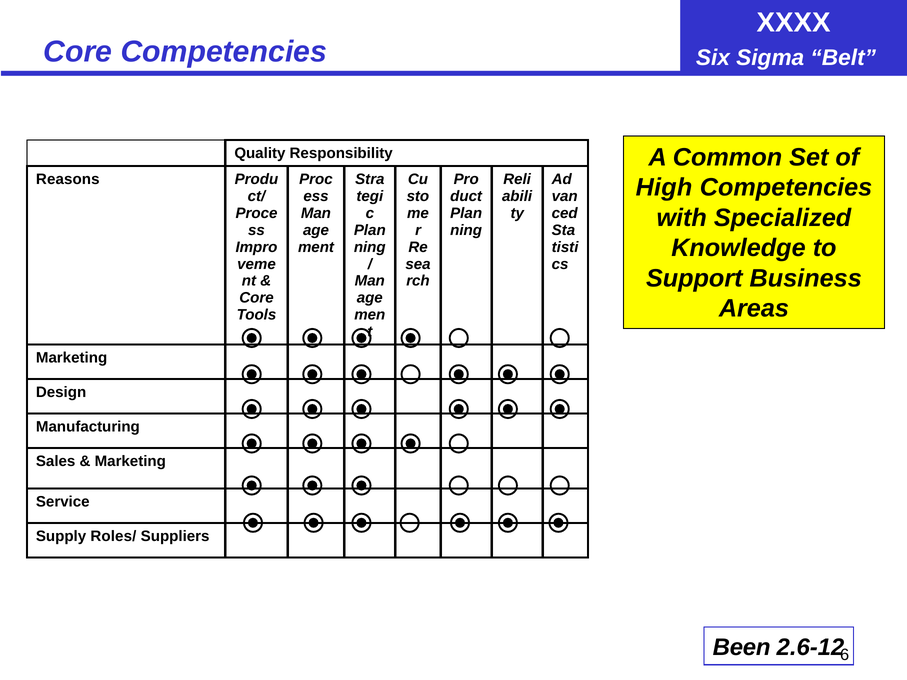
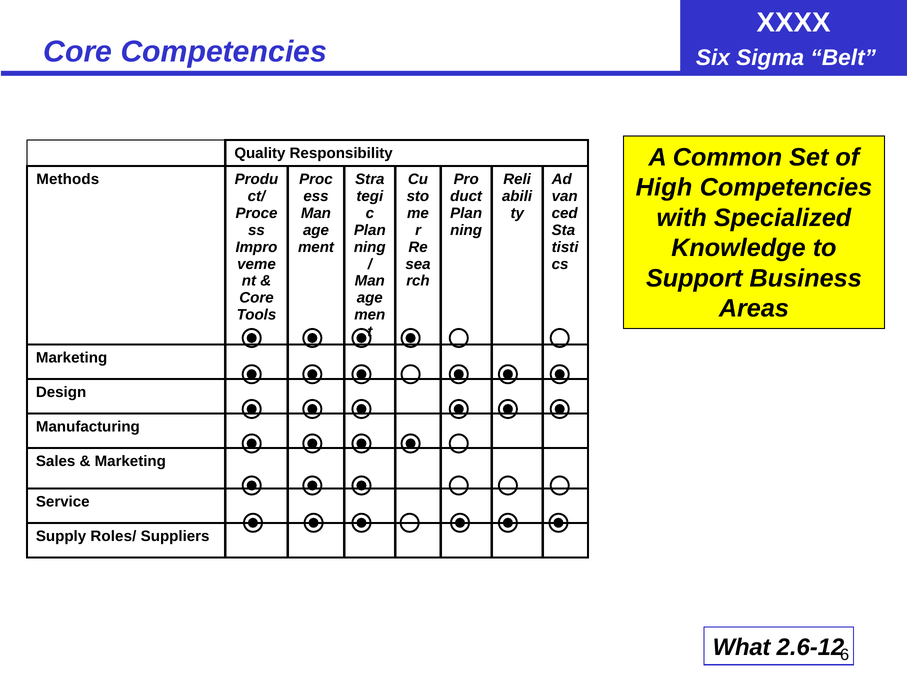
Reasons: Reasons -> Methods (68, 179)
Been: Been -> What (742, 648)
